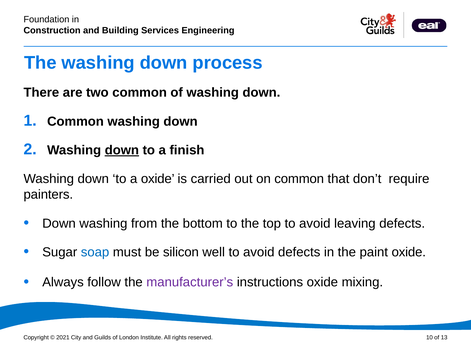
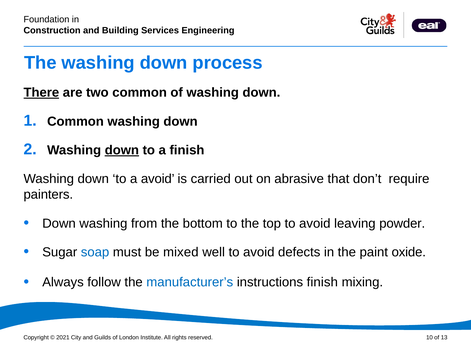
There underline: none -> present (41, 93)
a oxide: oxide -> avoid (158, 179)
on common: common -> abrasive (299, 179)
leaving defects: defects -> powder (402, 224)
silicon: silicon -> mixed (181, 252)
manufacturer’s colour: purple -> blue (190, 282)
instructions oxide: oxide -> finish (322, 282)
